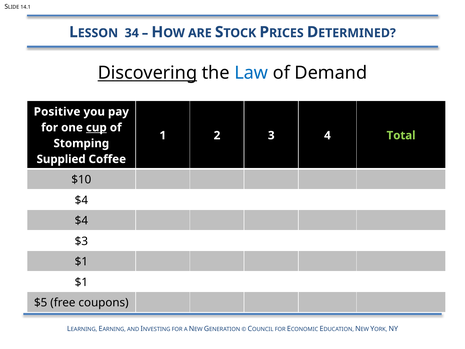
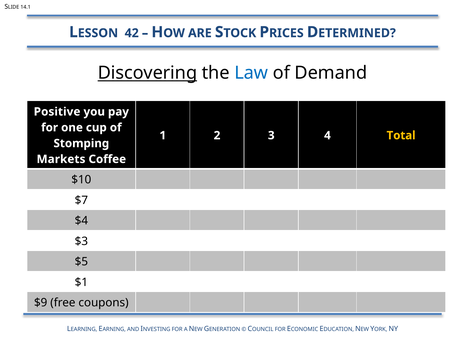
34: 34 -> 42 (132, 33)
cup underline: present -> none (96, 127)
Total colour: light green -> yellow (401, 135)
Supplied: Supplied -> Markets (61, 159)
$4: $4 -> $7 (81, 200)
$1: $1 -> $5 (81, 262)
$5: $5 -> $9 (41, 302)
